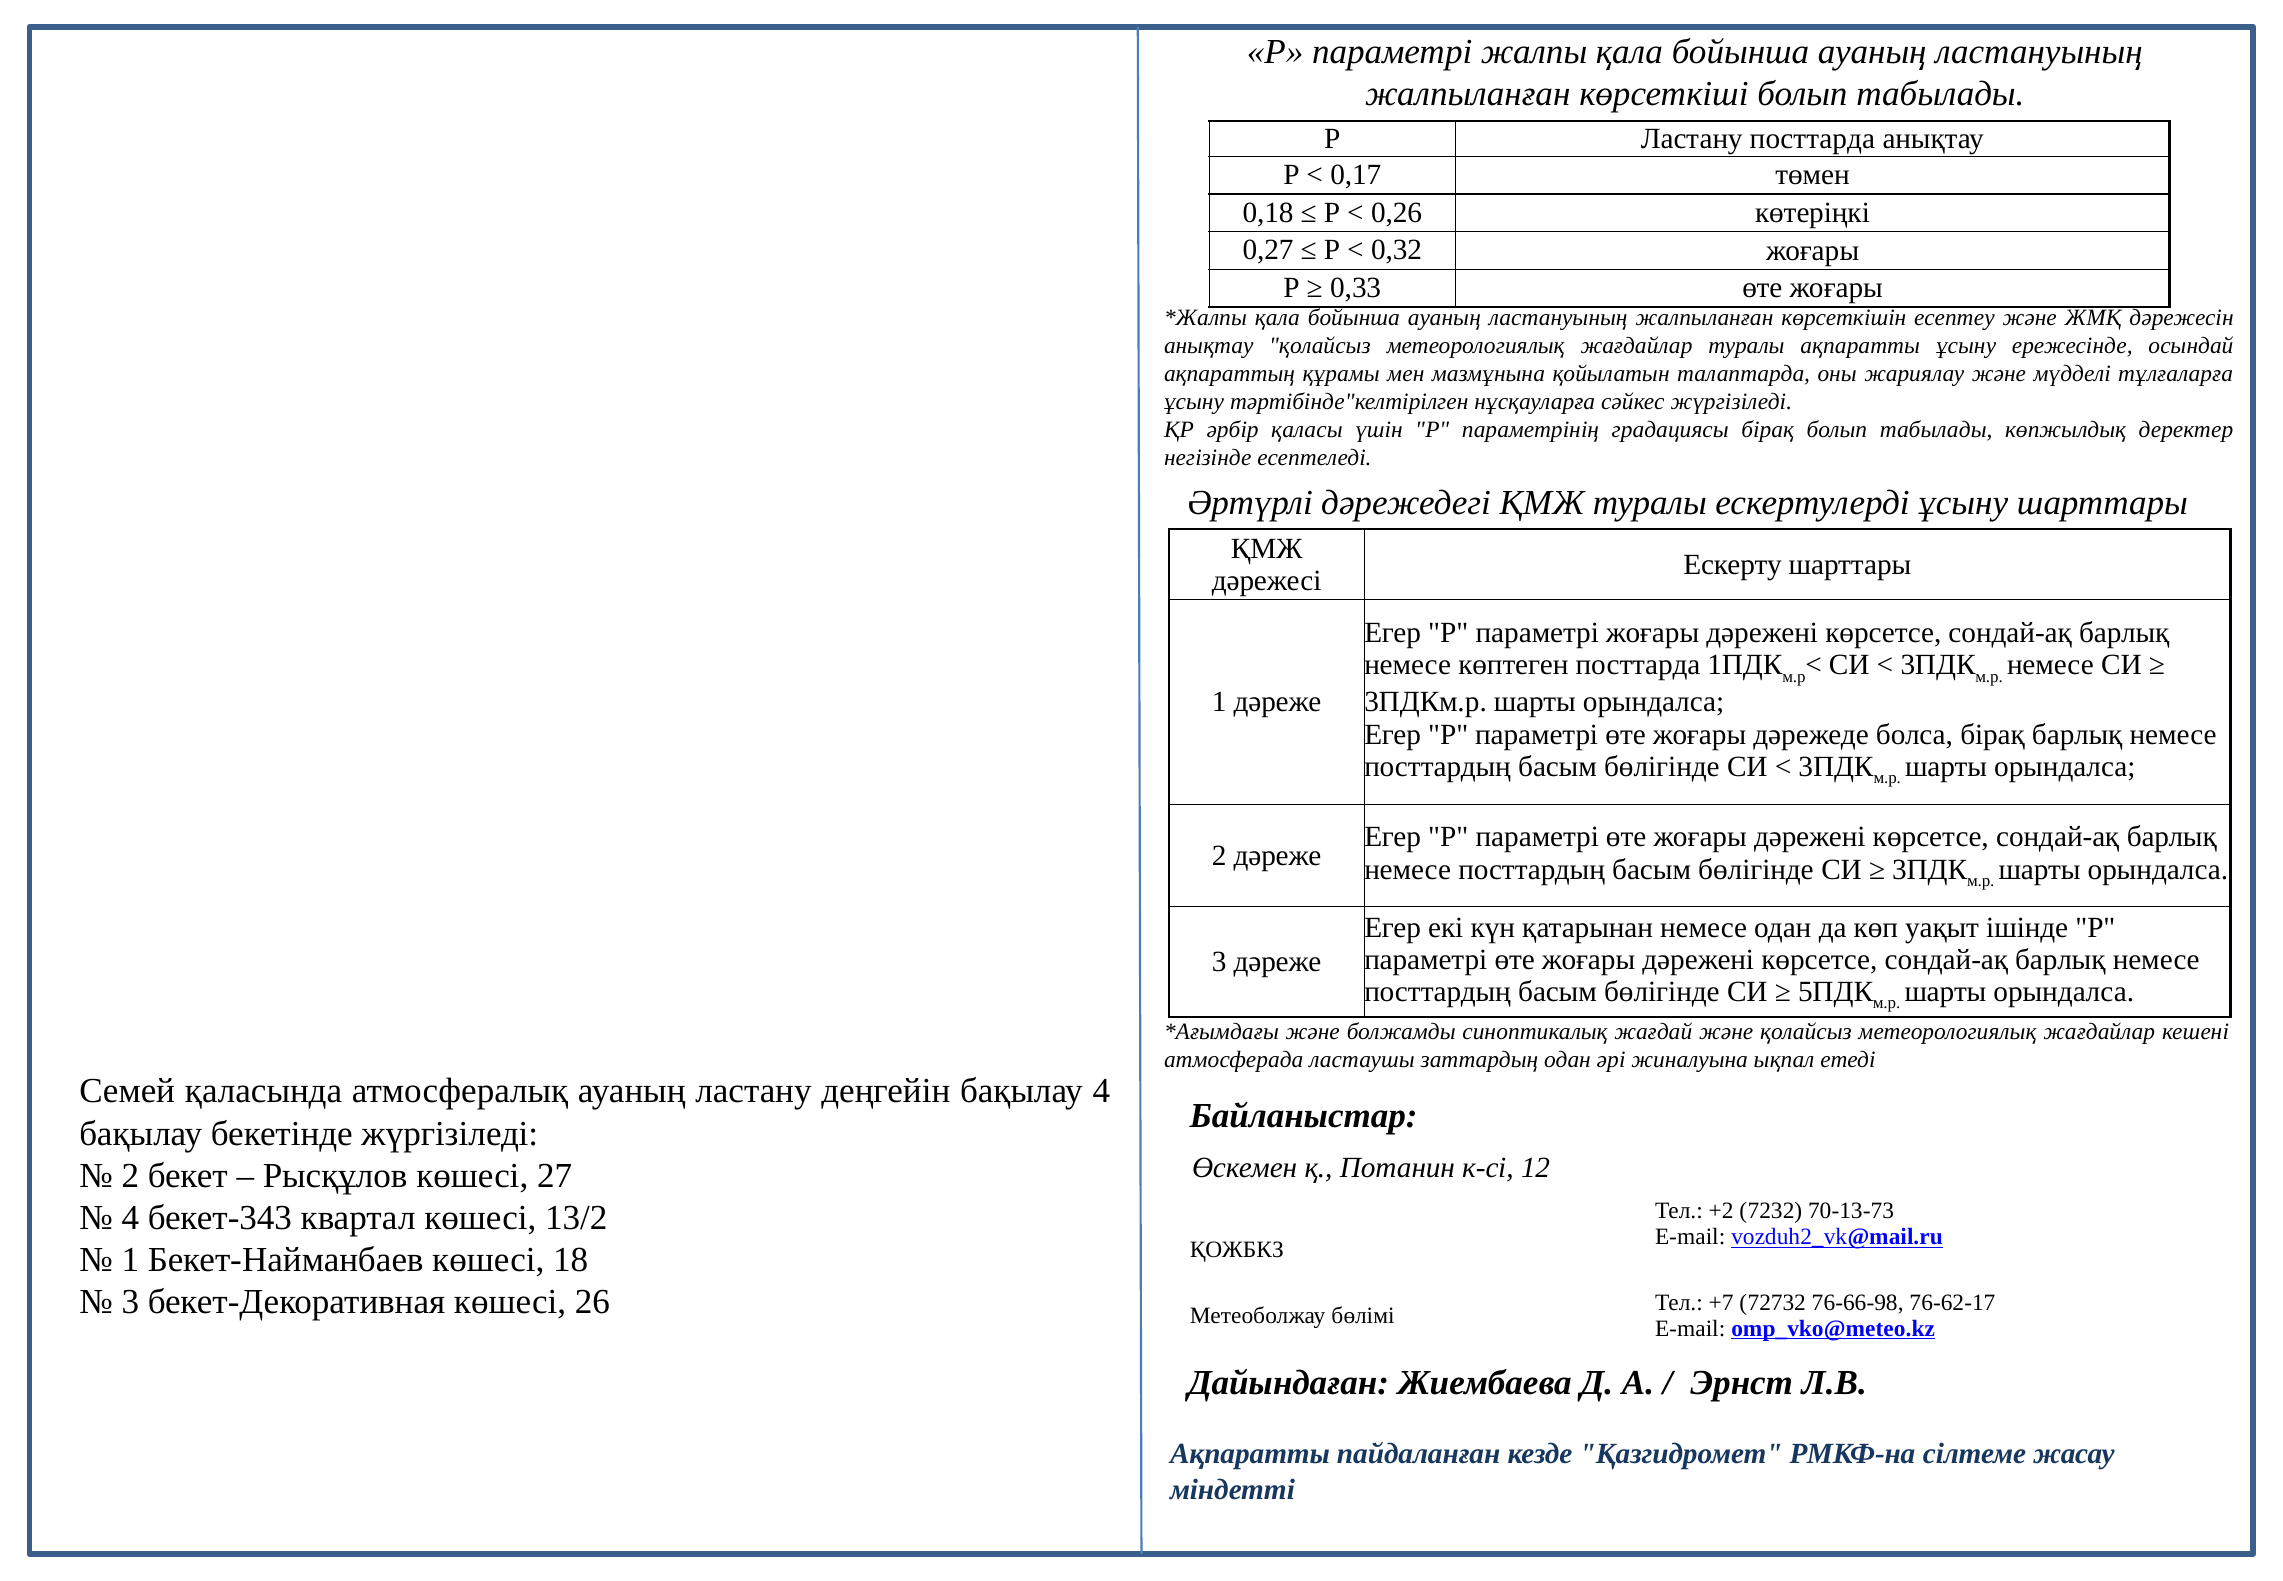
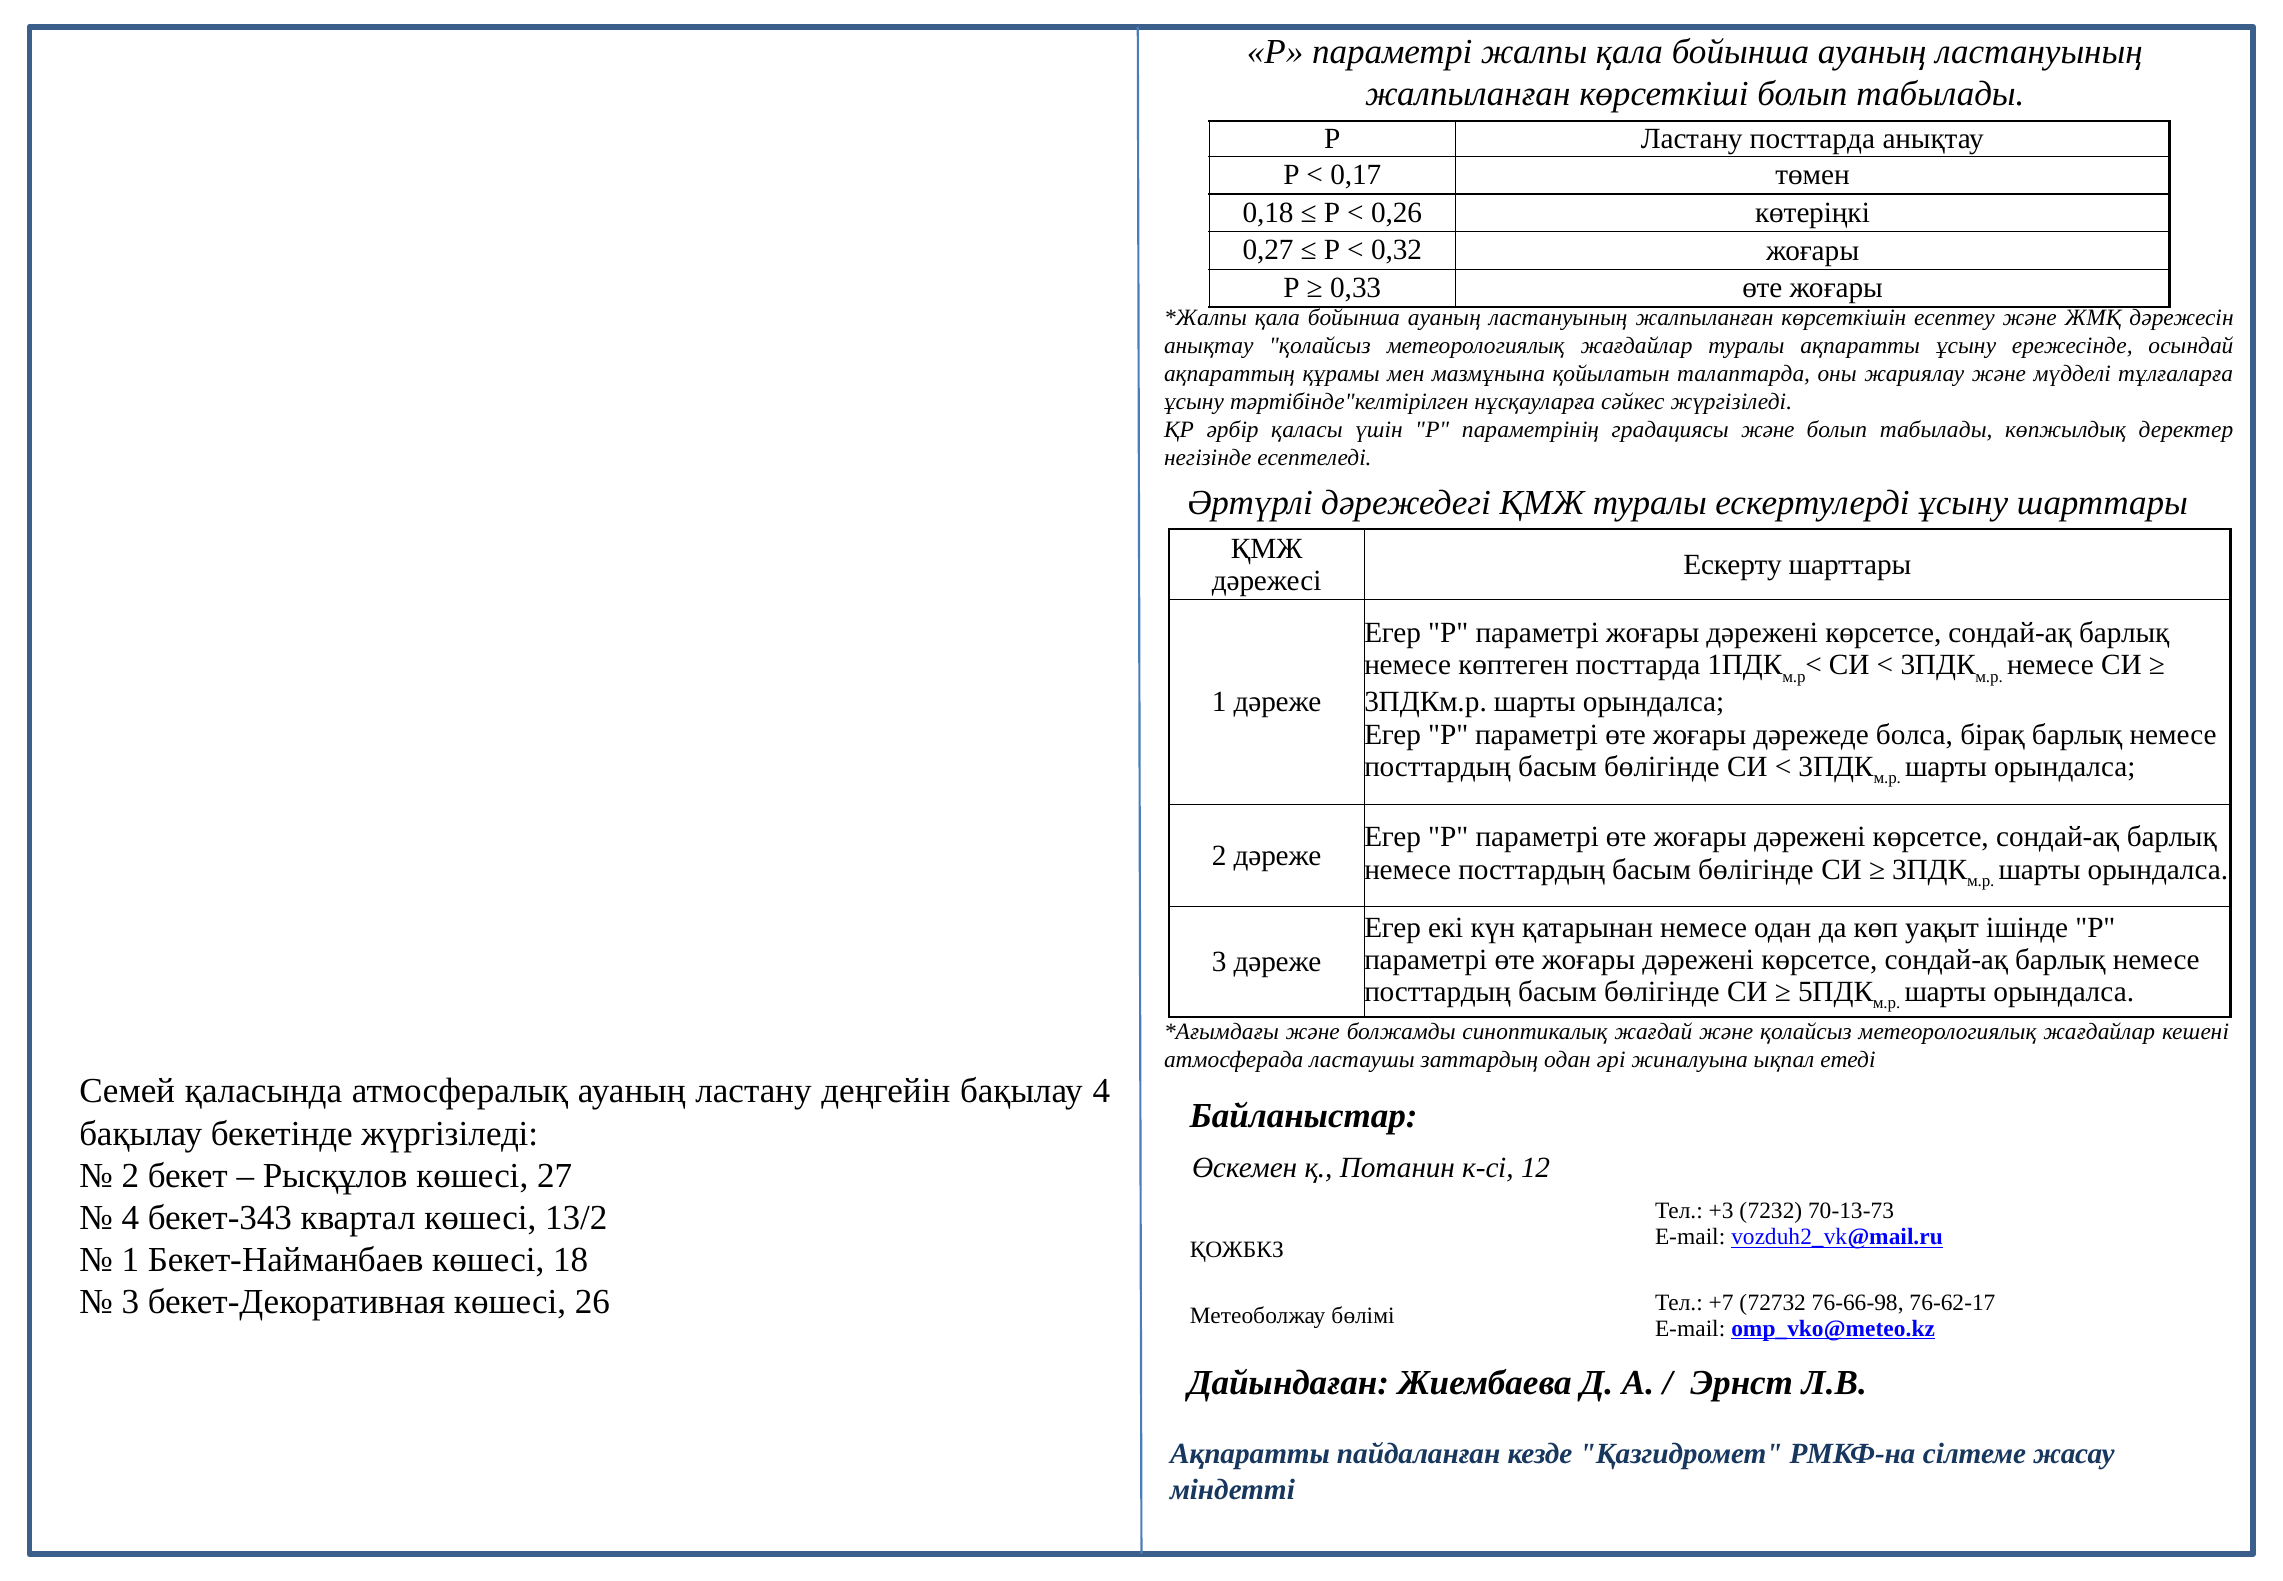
градациясы бірақ: бірақ -> және (1768, 430)
+2: +2 -> +3 (1721, 1211)
